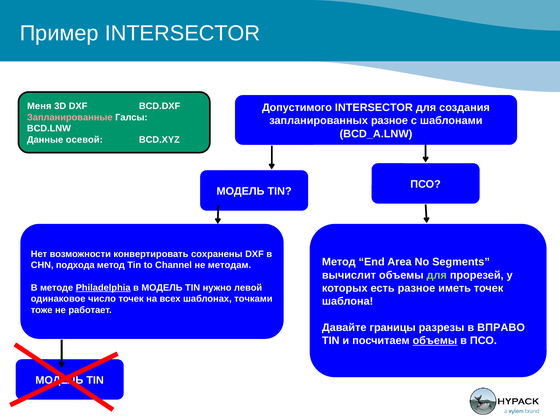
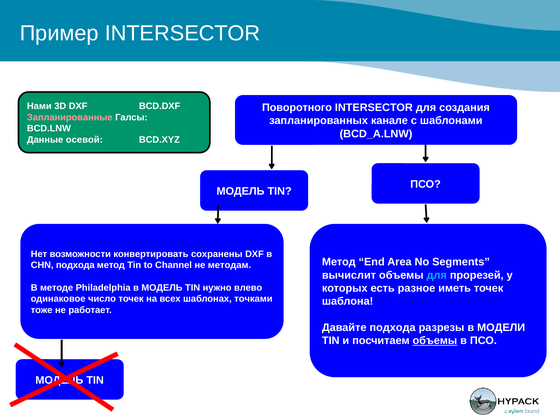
Меня: Меня -> Нами (39, 106)
Допустимого: Допустимого -> Поворотного (297, 108)
запланированных разное: разное -> канале (389, 121)
для colour: light green -> light blue (437, 275)
Philadelphia underline: present -> none (103, 288)
левой: левой -> влево (248, 288)
Давайте границы: границы -> подхода (393, 327)
ВПРАВО: ВПРАВО -> МОДЕЛИ (501, 327)
